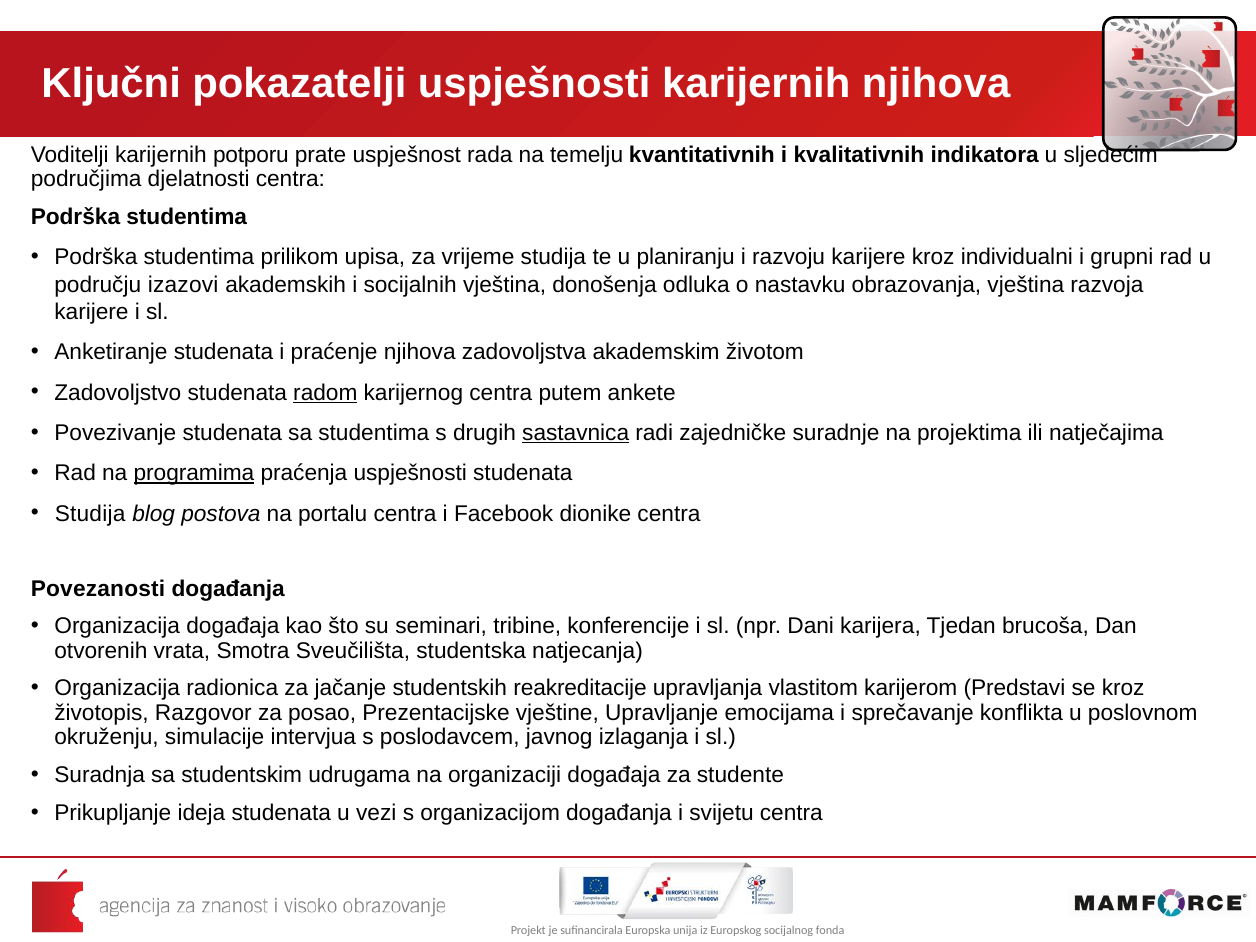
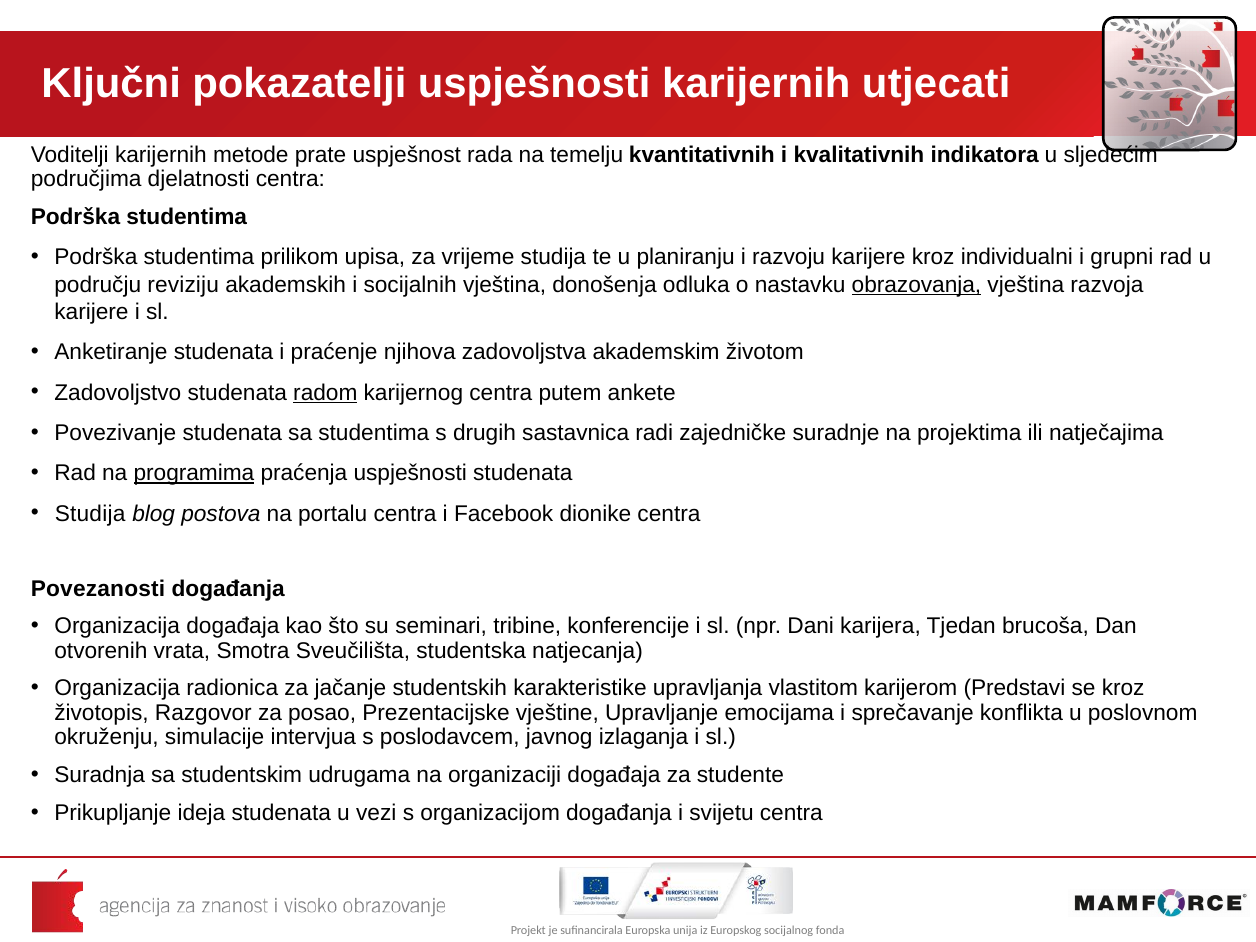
karijernih njihova: njihova -> utjecati (936, 83)
potporu: potporu -> metode (251, 155)
izazovi: izazovi -> reviziju (183, 285)
obrazovanja underline: none -> present (916, 285)
sastavnica underline: present -> none (576, 433)
reakreditacije: reakreditacije -> karakteristike (580, 688)
